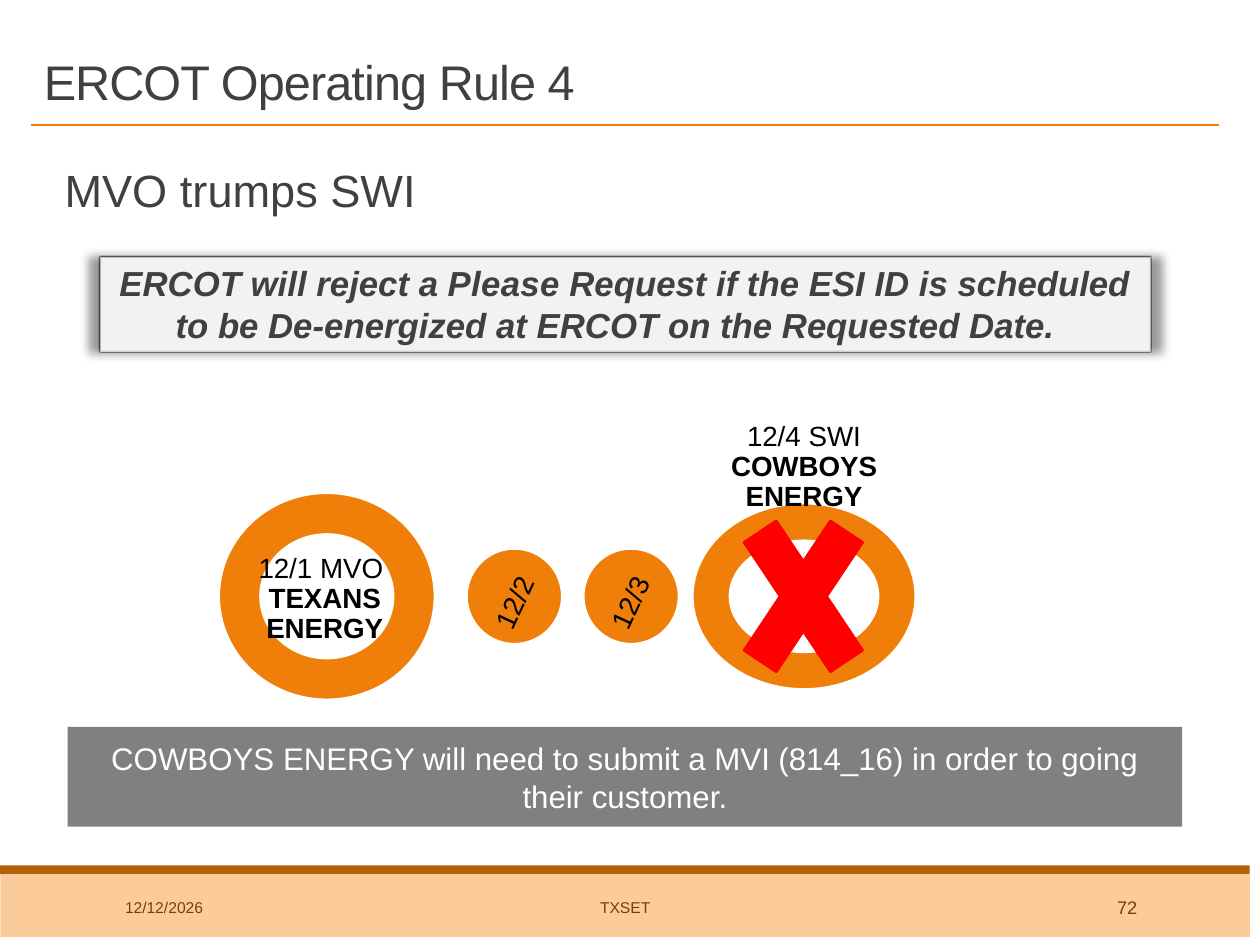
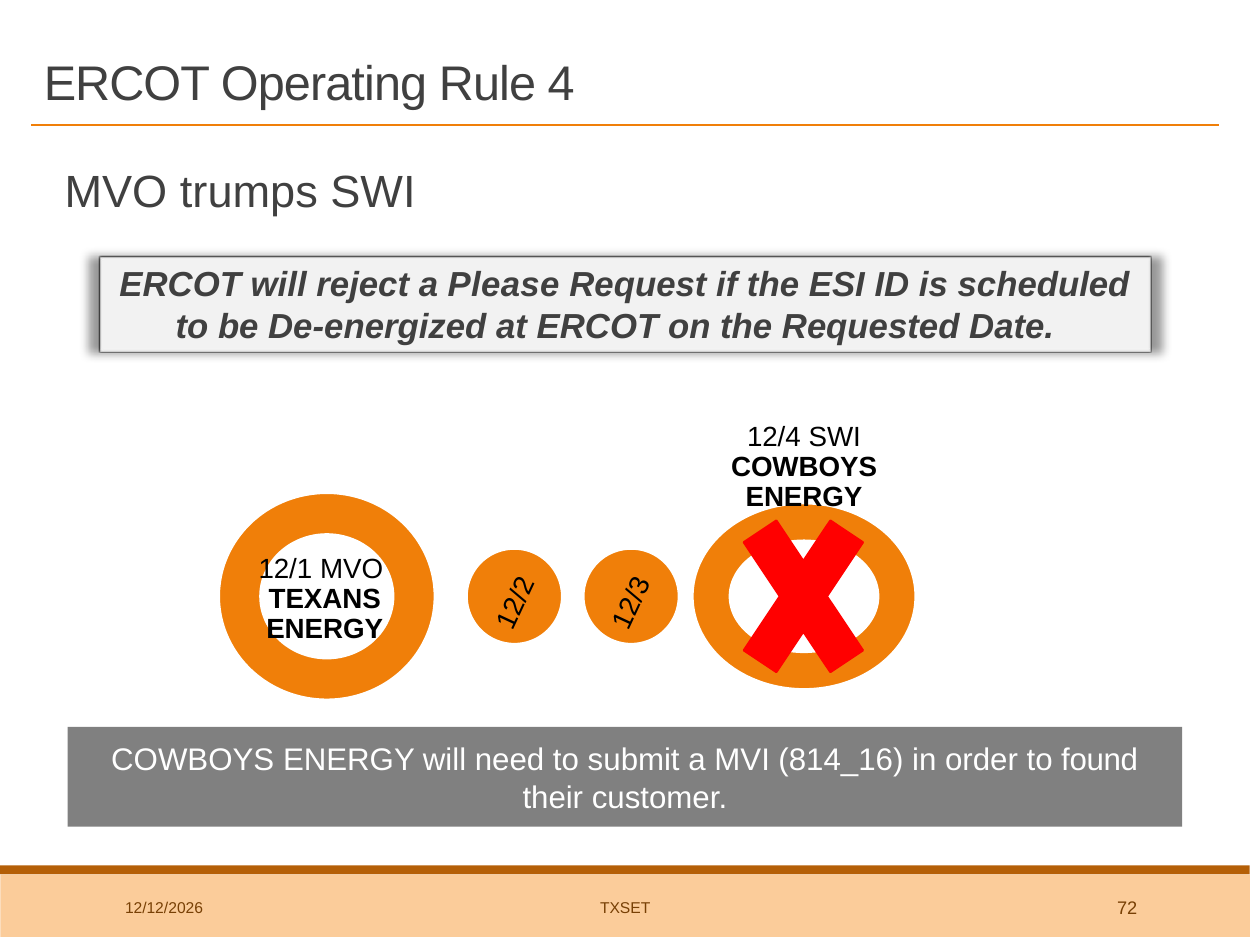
going: going -> found (1100, 761)
